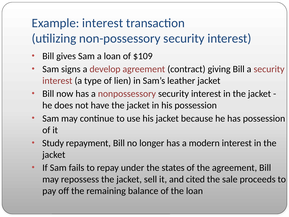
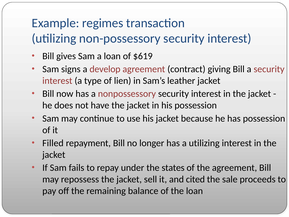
Example interest: interest -> regimes (103, 23)
$109: $109 -> $619 (143, 56)
Study: Study -> Filled (53, 143)
a modern: modern -> utilizing (204, 143)
